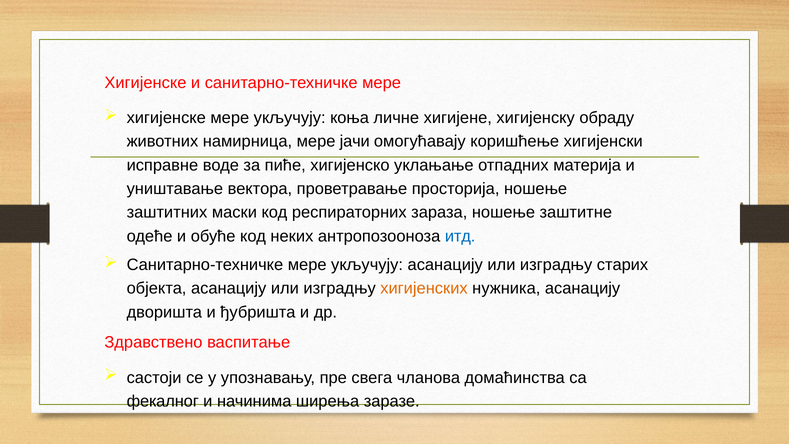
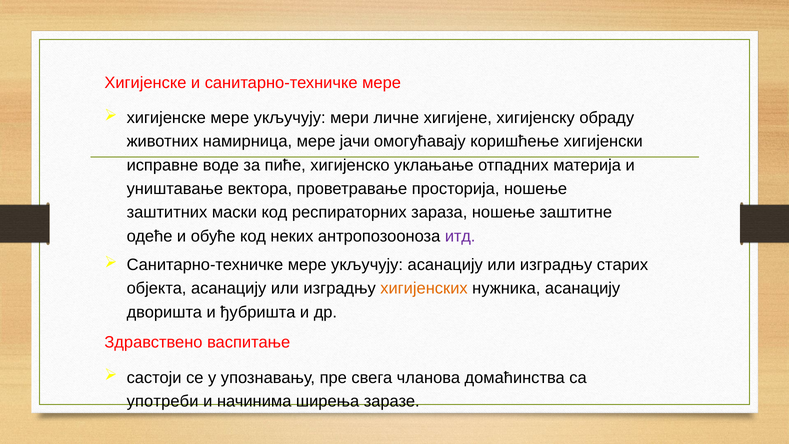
коња: коња -> мери (350, 118)
итд colour: blue -> purple (460, 236)
фекалног: фекалног -> употреби (163, 401)
